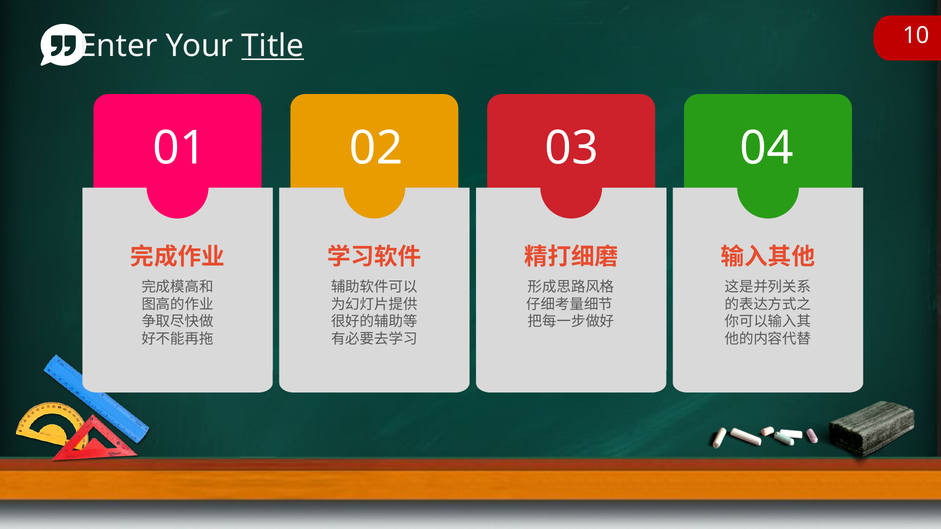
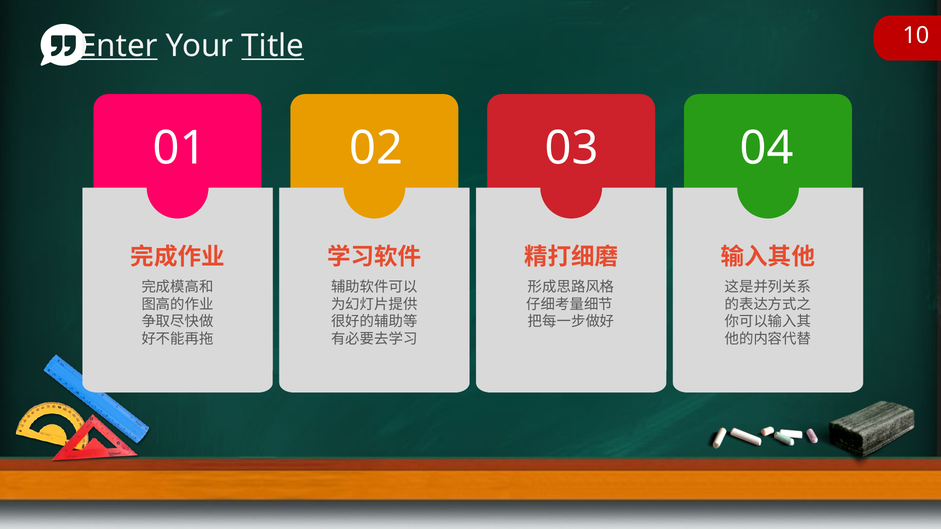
Enter underline: none -> present (118, 46)
